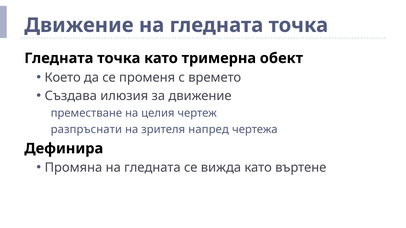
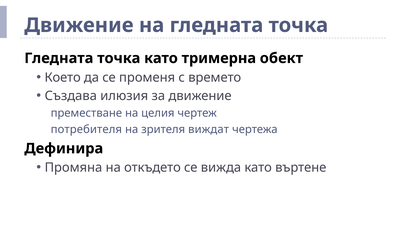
разпръснати: разпръснати -> потребителя (86, 130)
напред: напред -> виждат (209, 130)
Промяна на гледната: гледната -> откъдето (152, 168)
